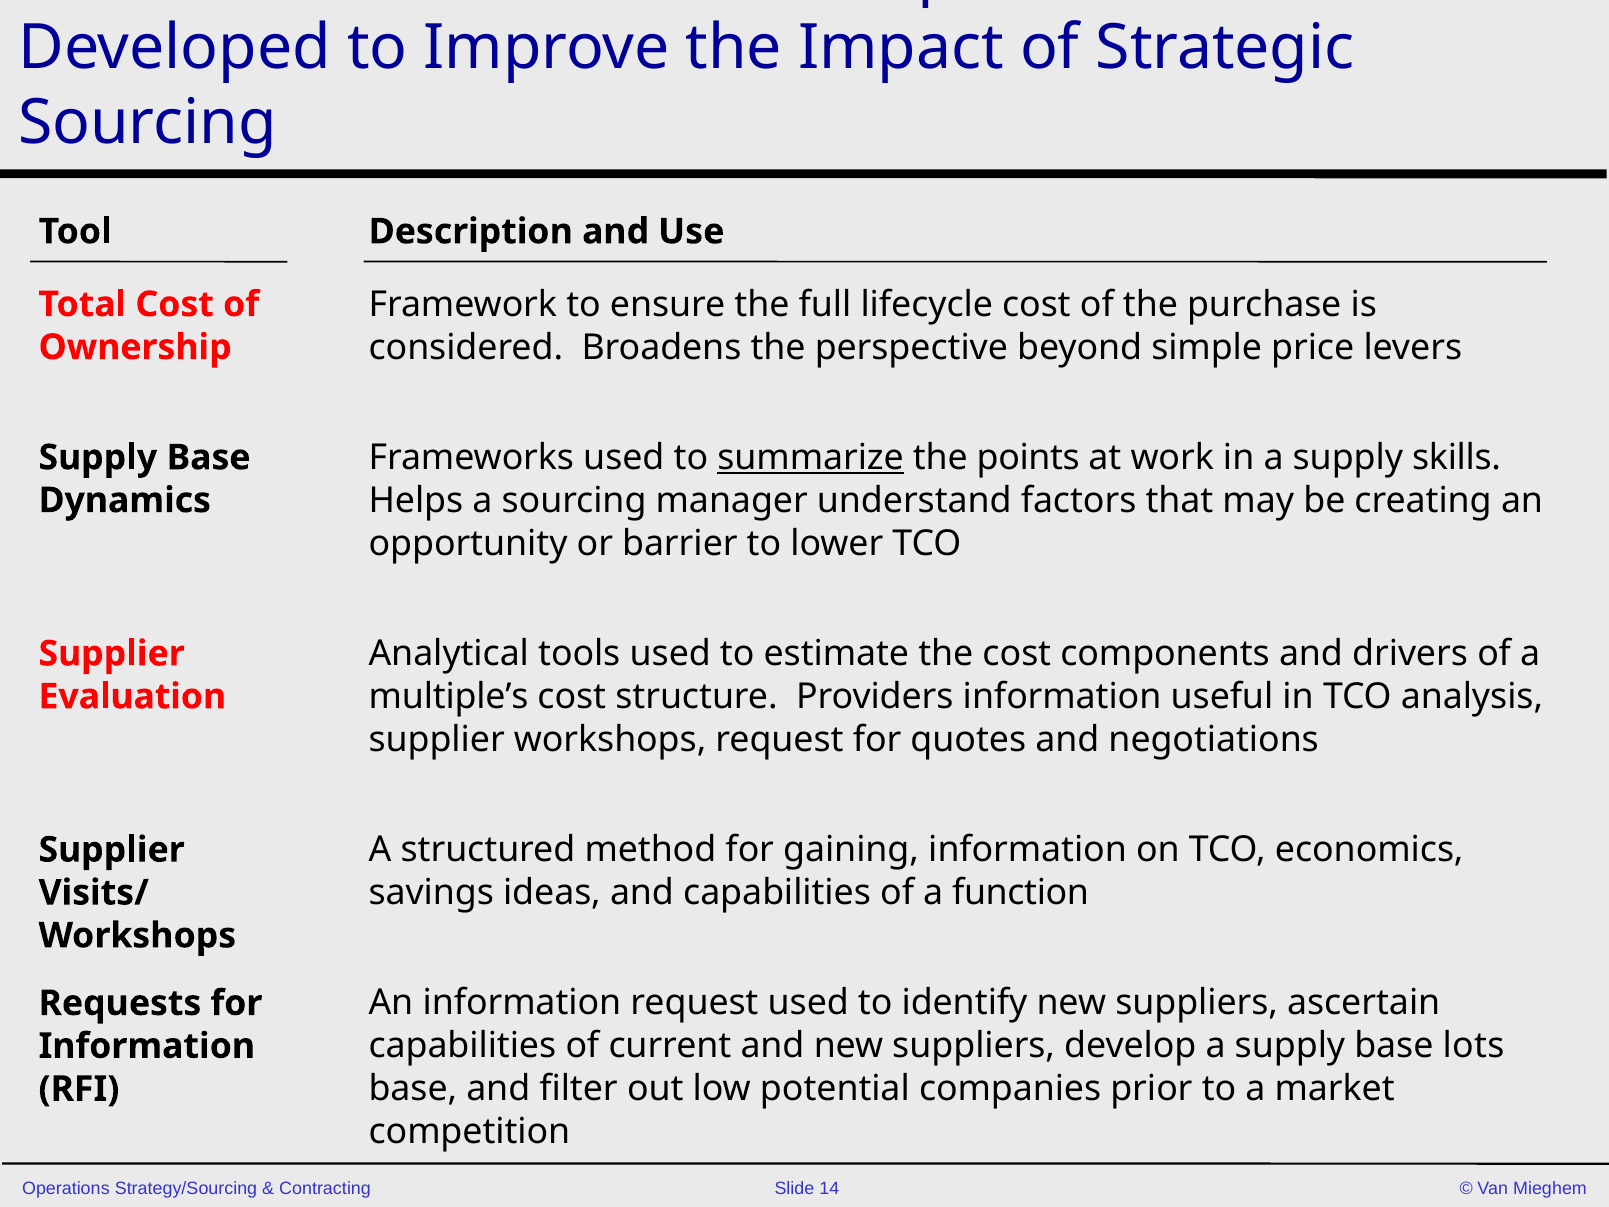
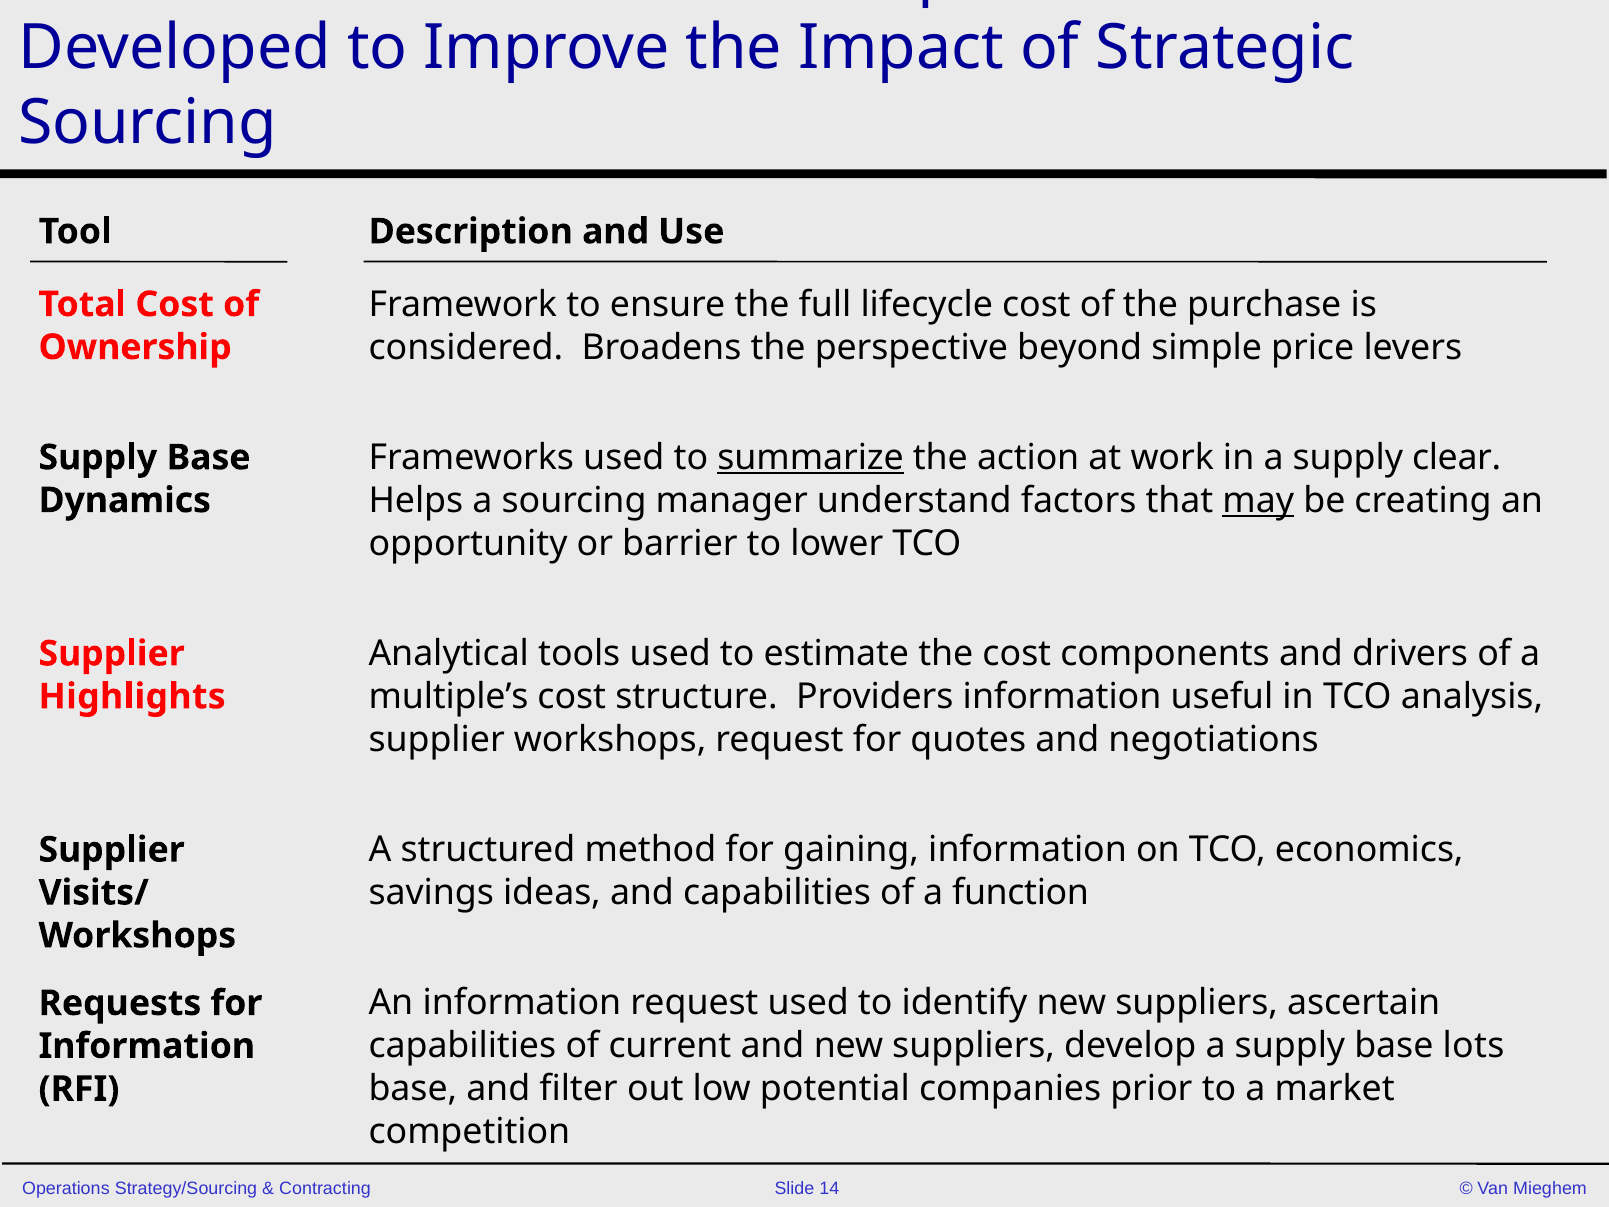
points: points -> action (1028, 457)
skills: skills -> clear (1457, 457)
may underline: none -> present (1258, 500)
Evaluation: Evaluation -> Highlights (132, 696)
